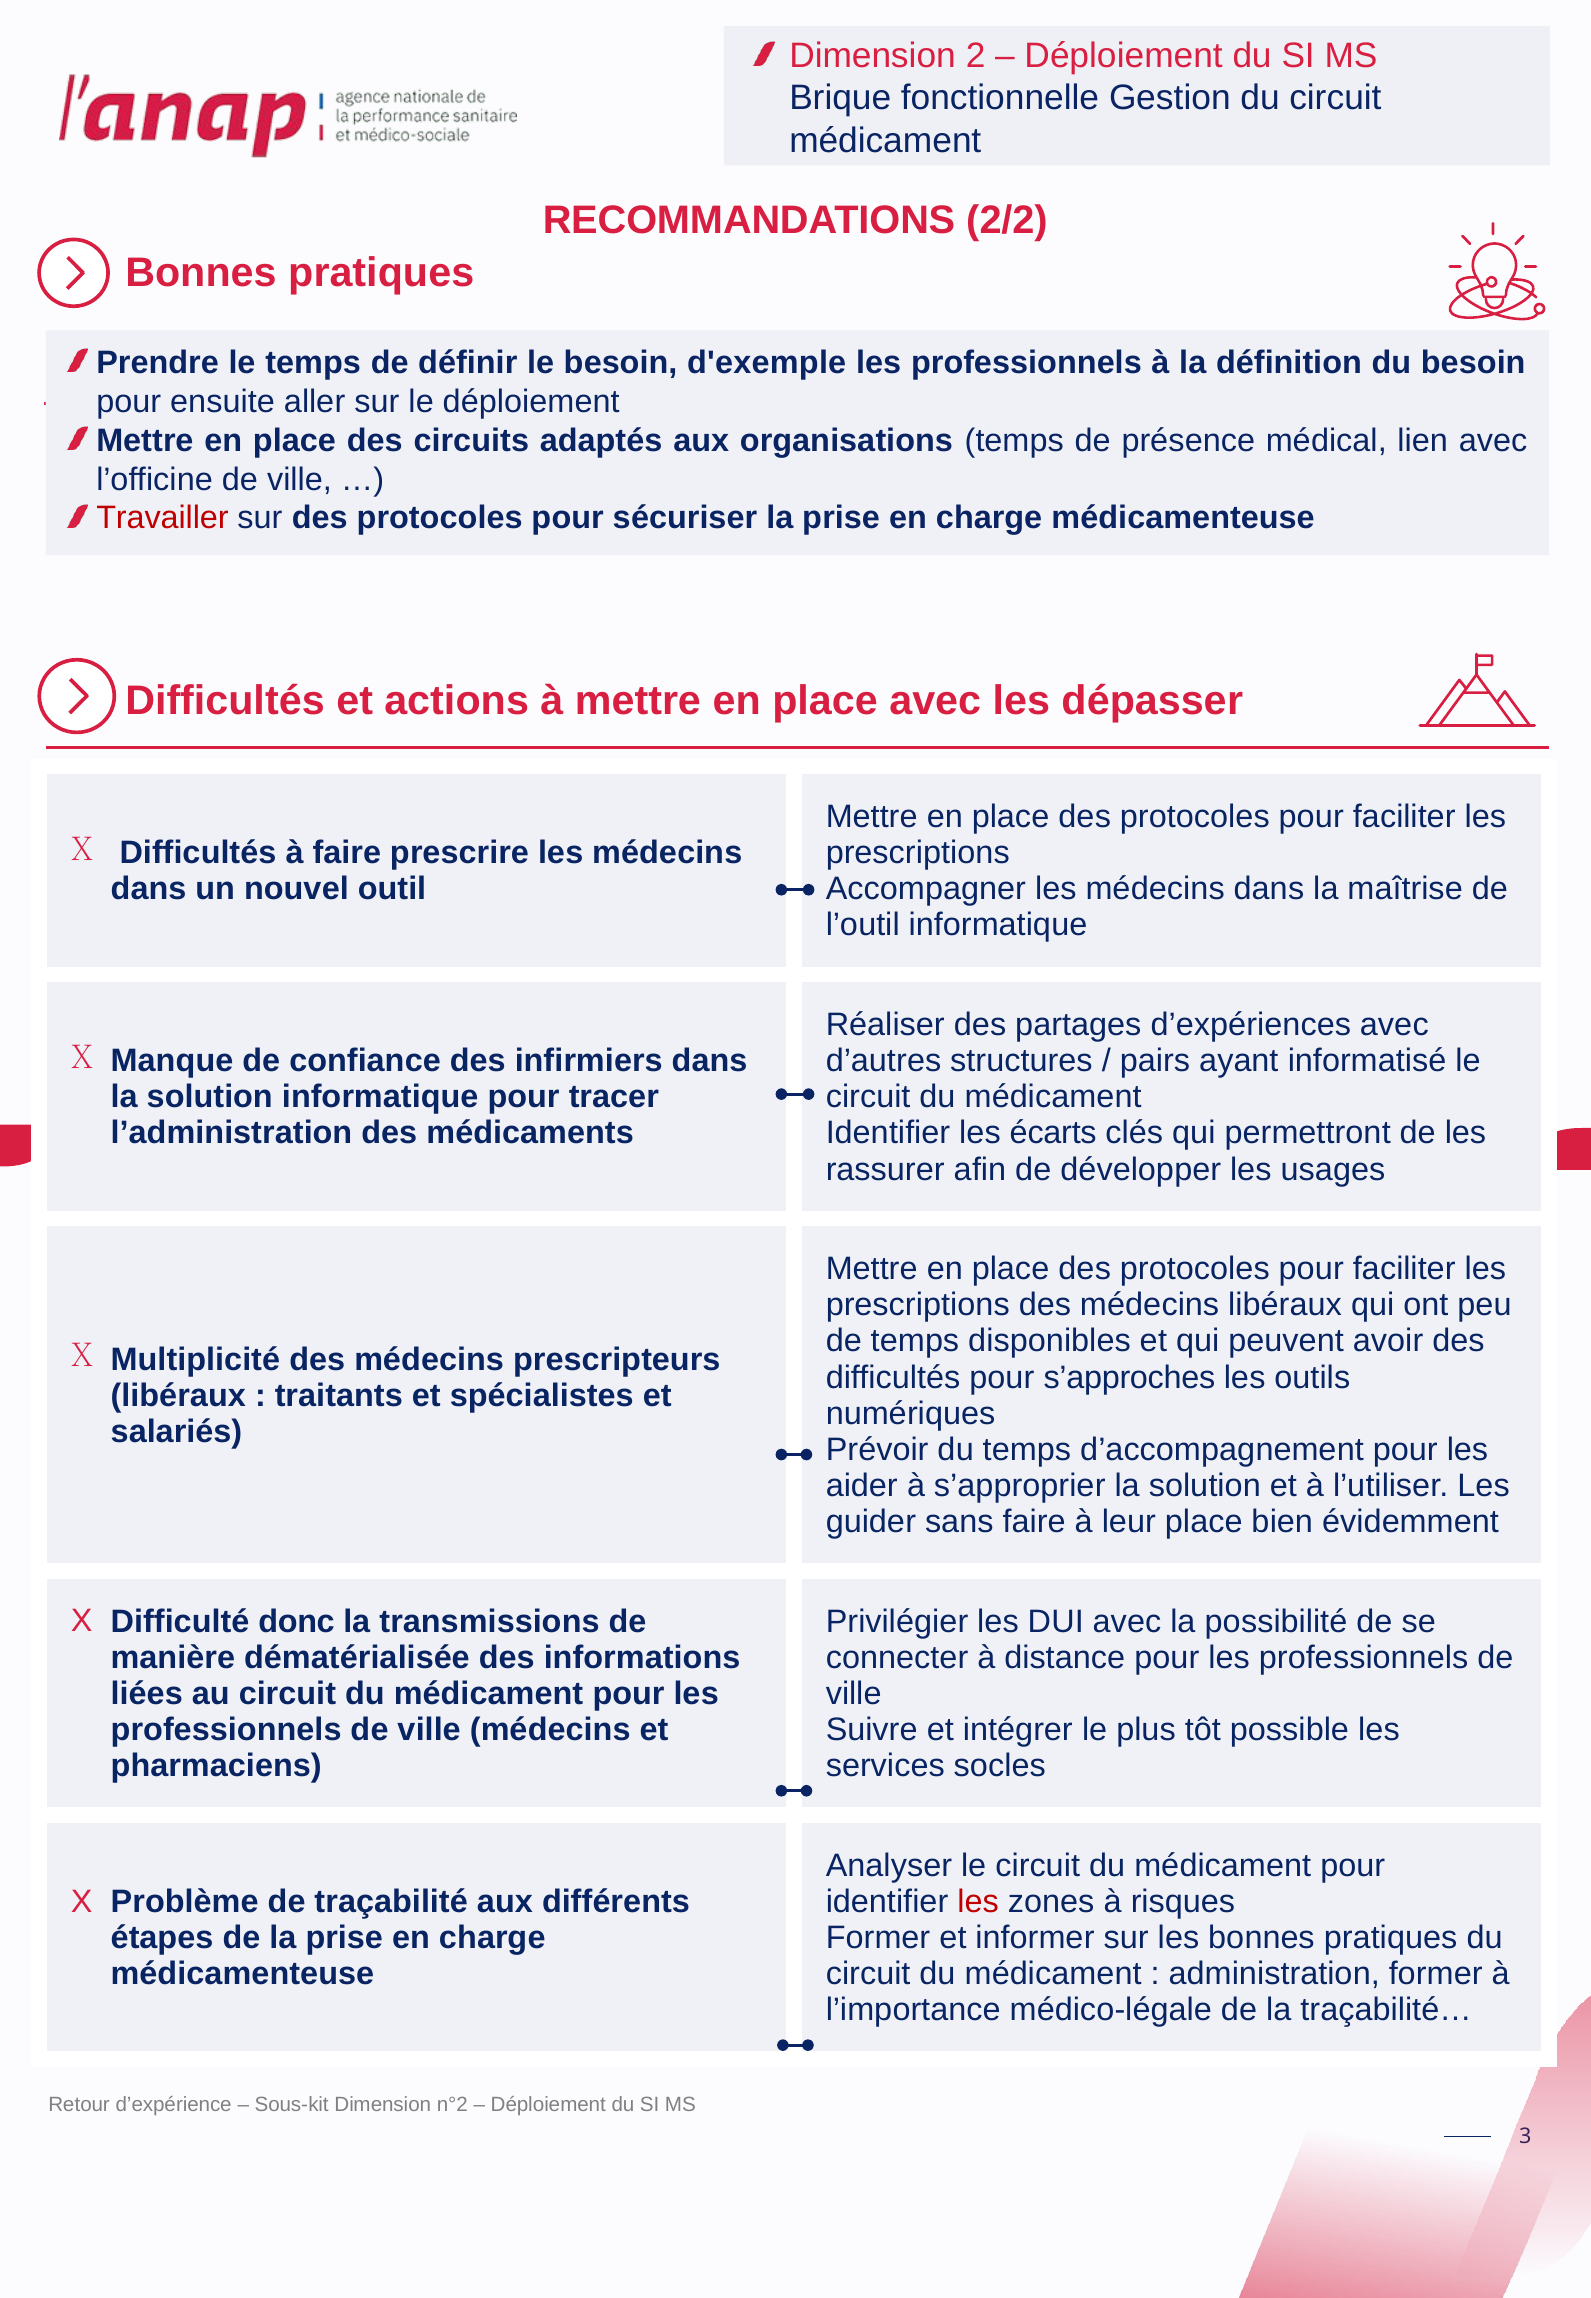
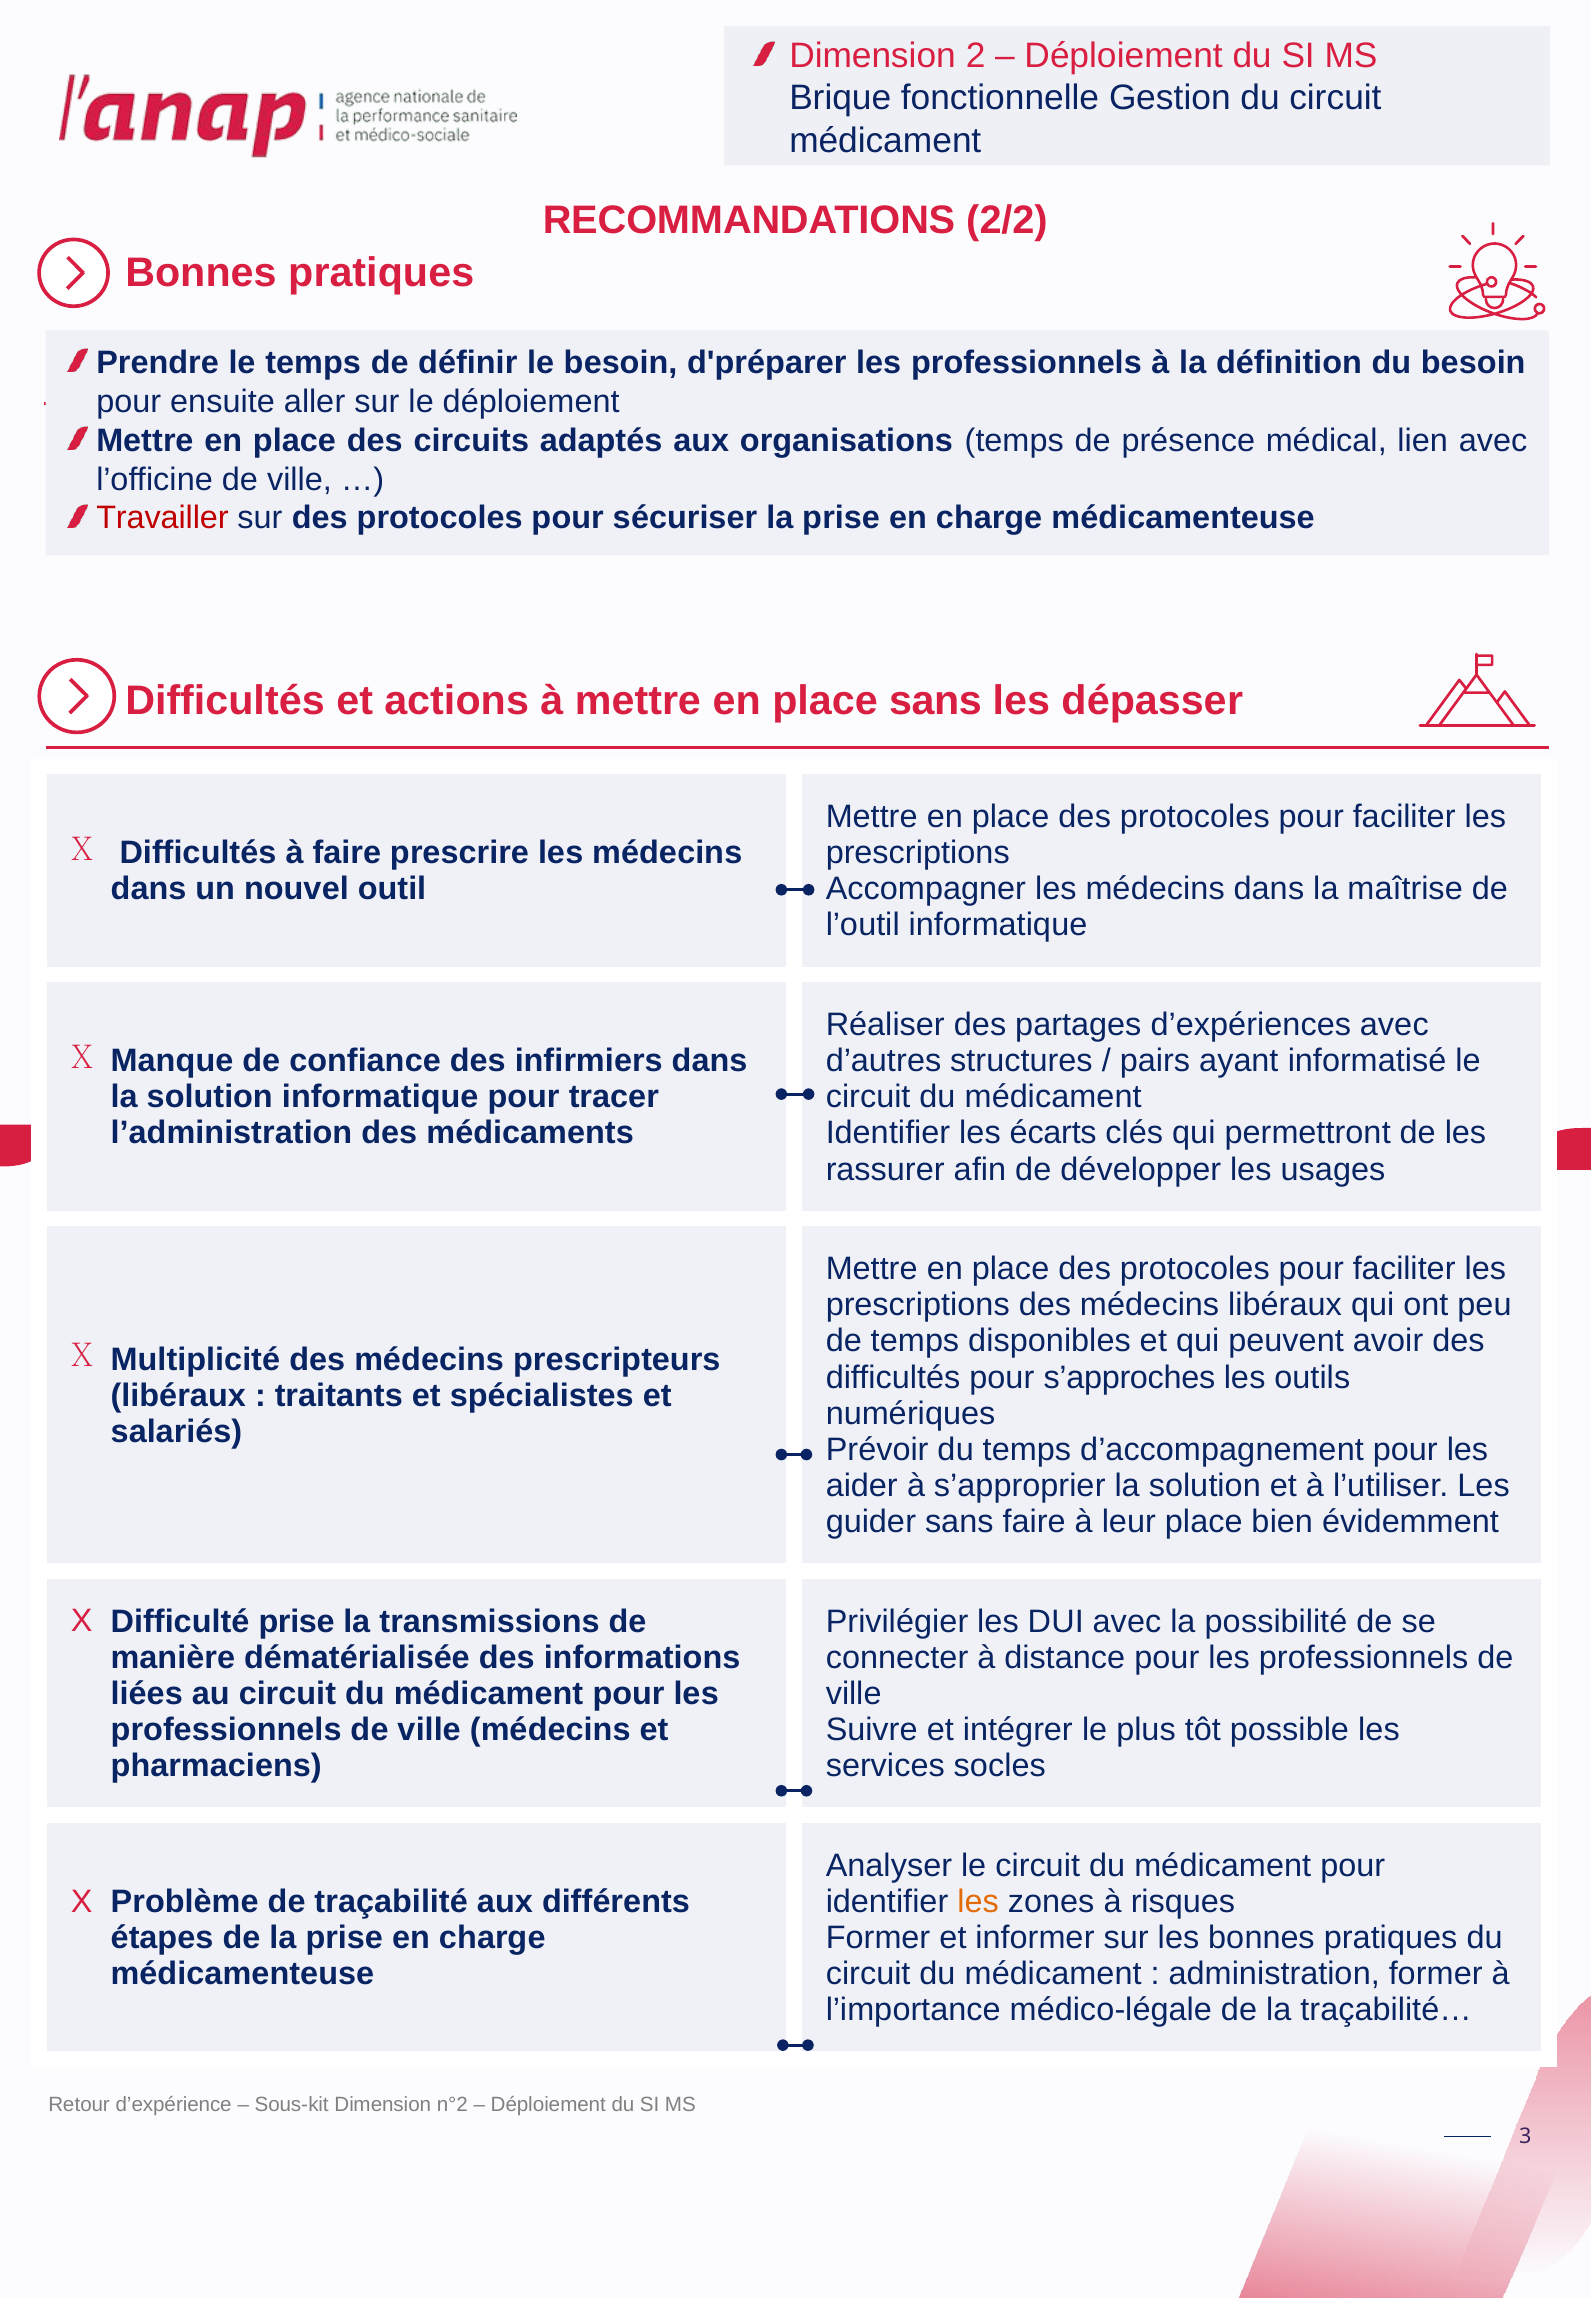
d'exemple: d'exemple -> d'préparer (767, 363)
place avec: avec -> sans (935, 701)
Difficulté donc: donc -> prise (297, 1622)
les colour: red -> orange (978, 1902)
